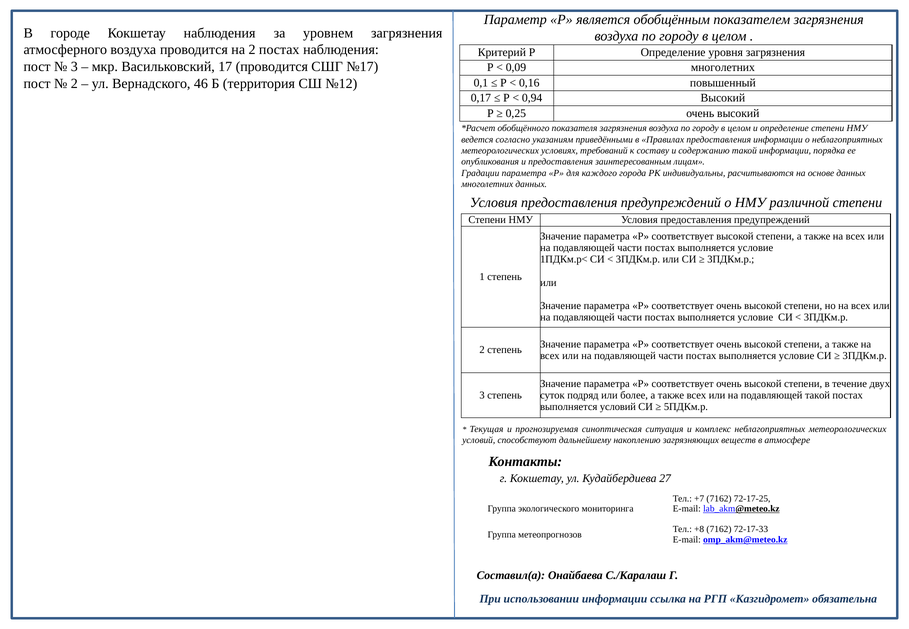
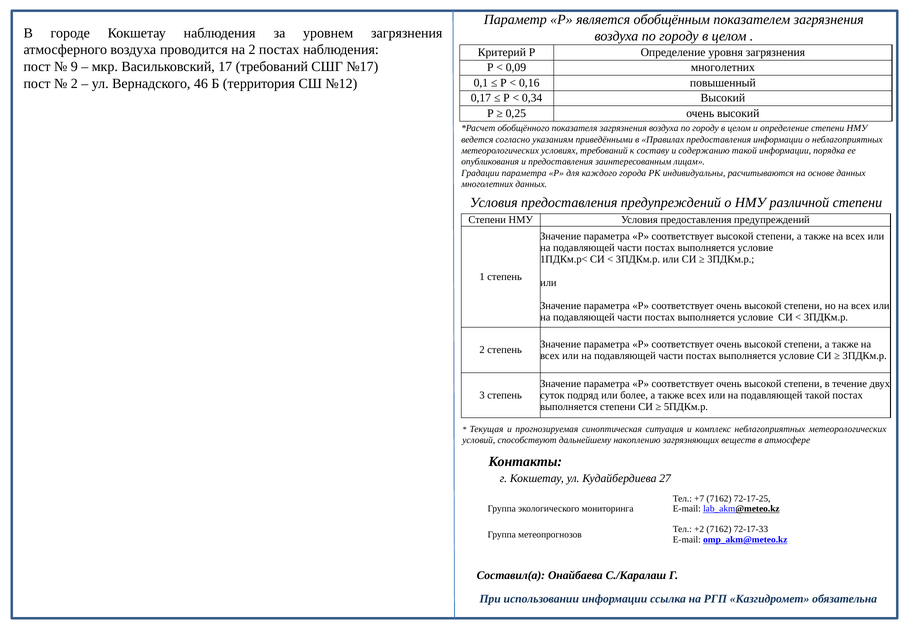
3: 3 -> 9 (74, 67)
17 проводится: проводится -> требований (272, 67)
0,94: 0,94 -> 0,34 (532, 98)
выполняется условий: условий -> степени (618, 407)
+8: +8 -> +2 (699, 530)
